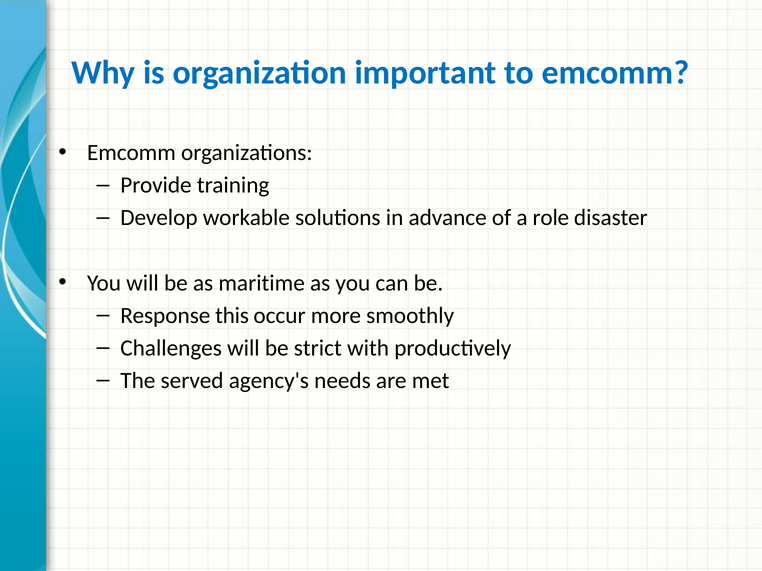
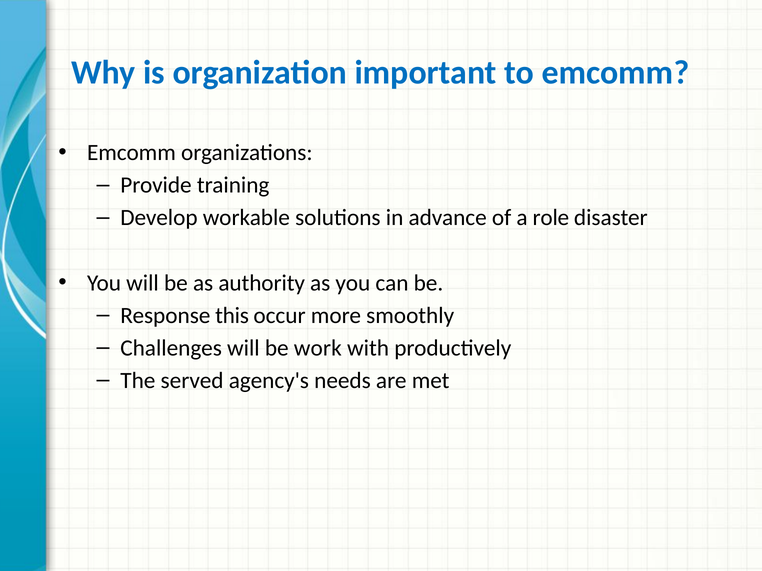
maritime: maritime -> authority (262, 283)
strict: strict -> work (318, 348)
